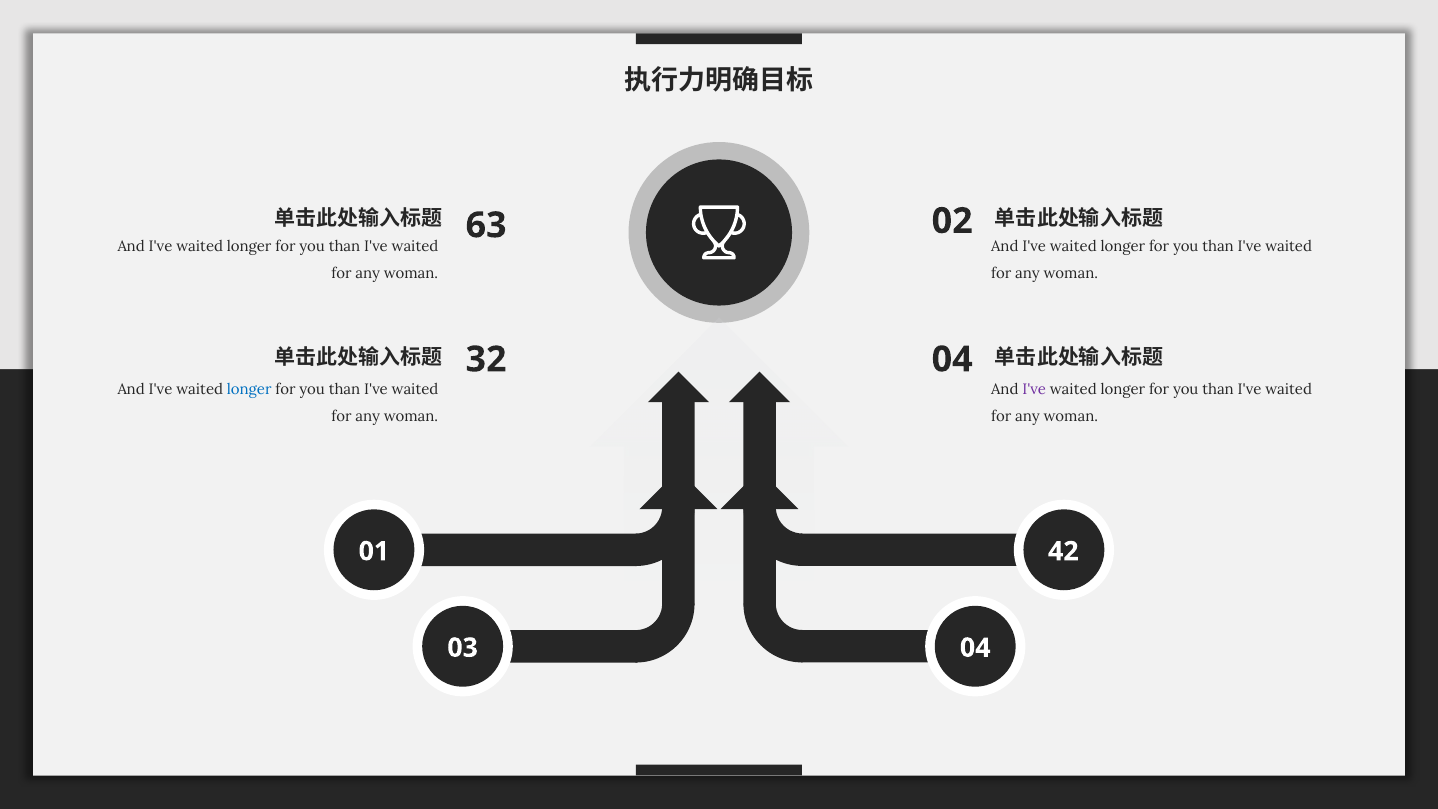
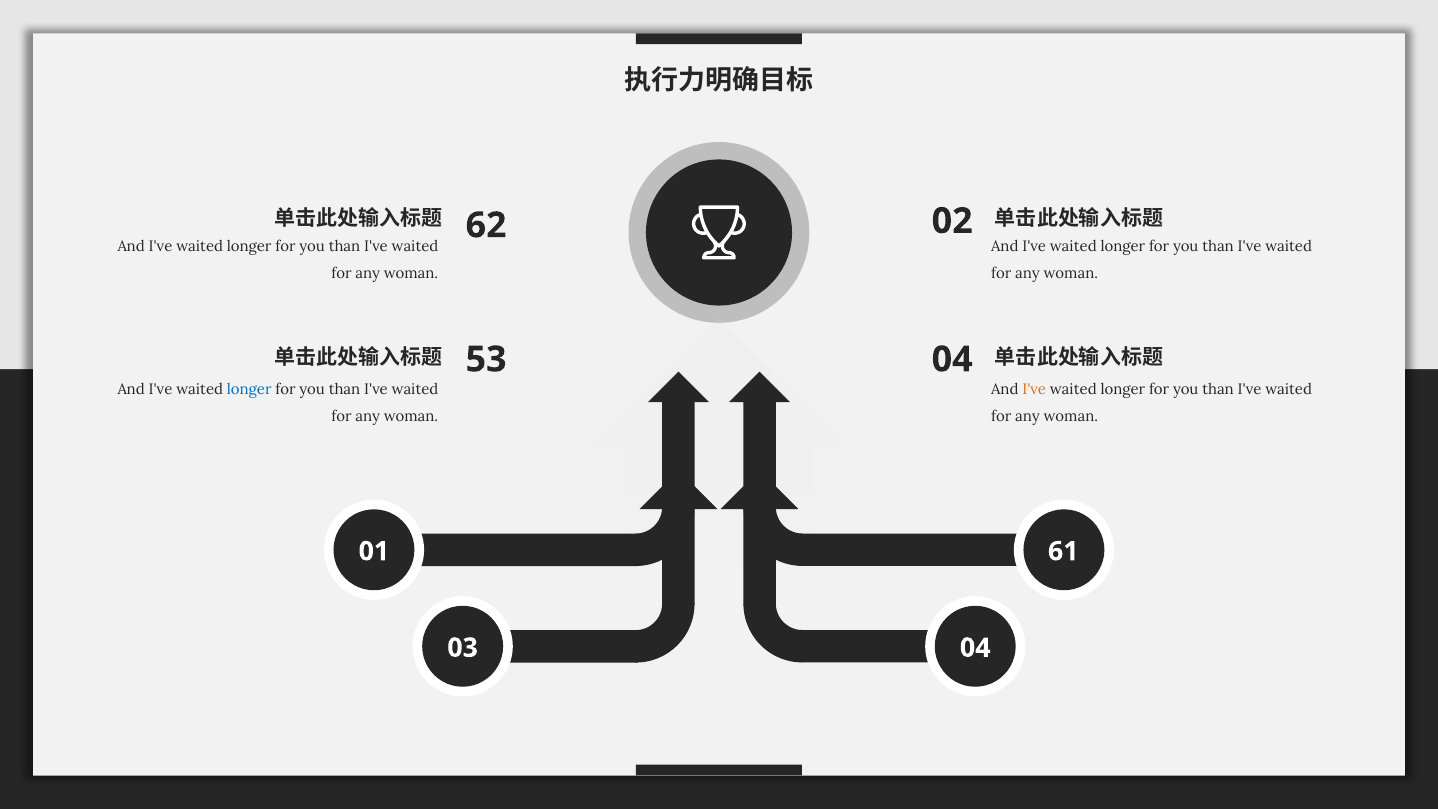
63: 63 -> 62 (486, 225)
32: 32 -> 53 (486, 359)
I've colour: purple -> orange (1034, 390)
42: 42 -> 61 (1063, 551)
